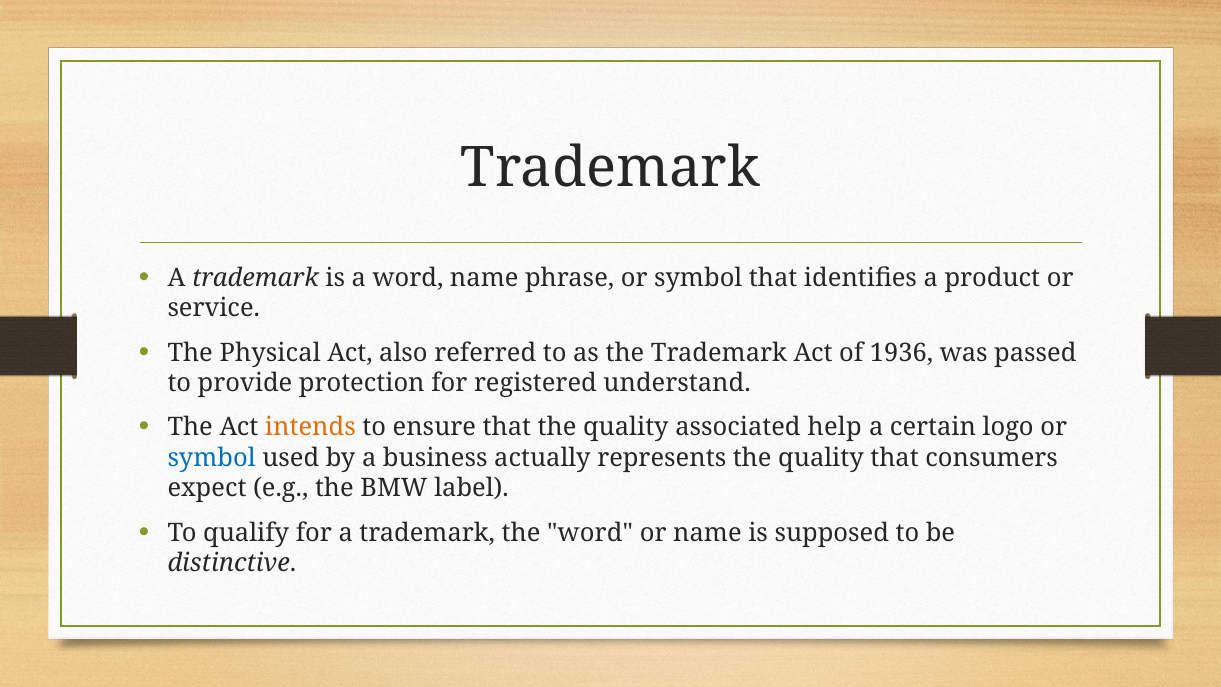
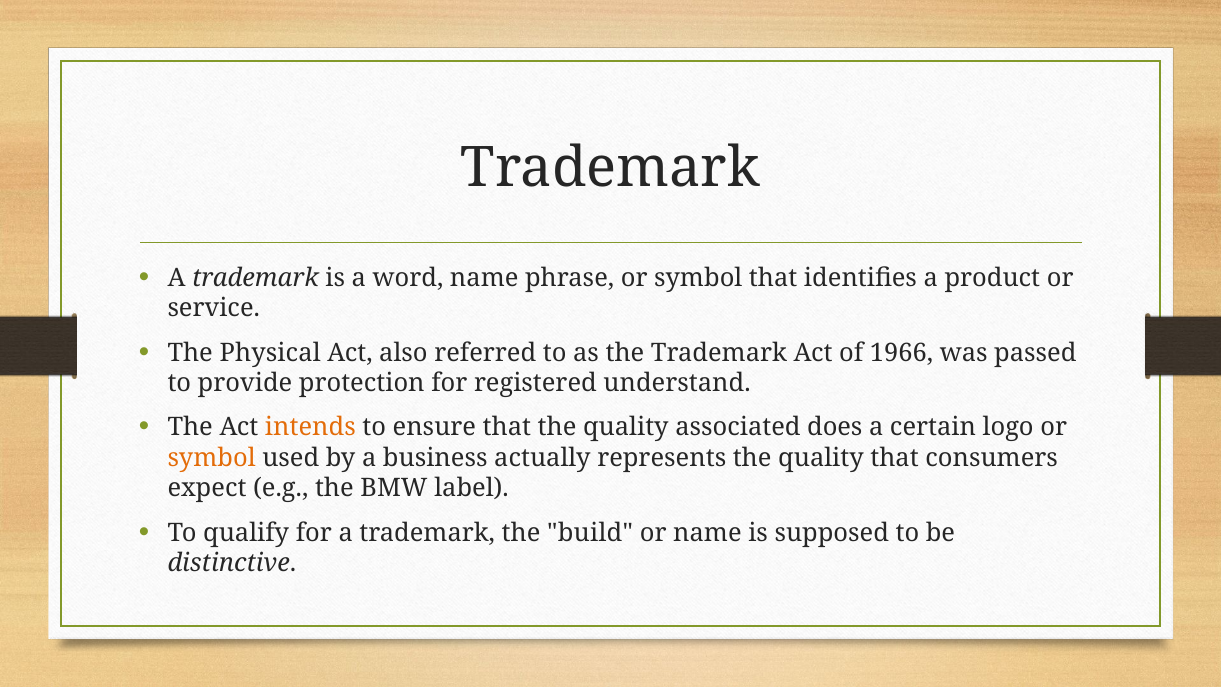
1936: 1936 -> 1966 (902, 353)
help: help -> does (835, 427)
symbol colour: blue -> orange (212, 458)
the word: word -> build (590, 533)
